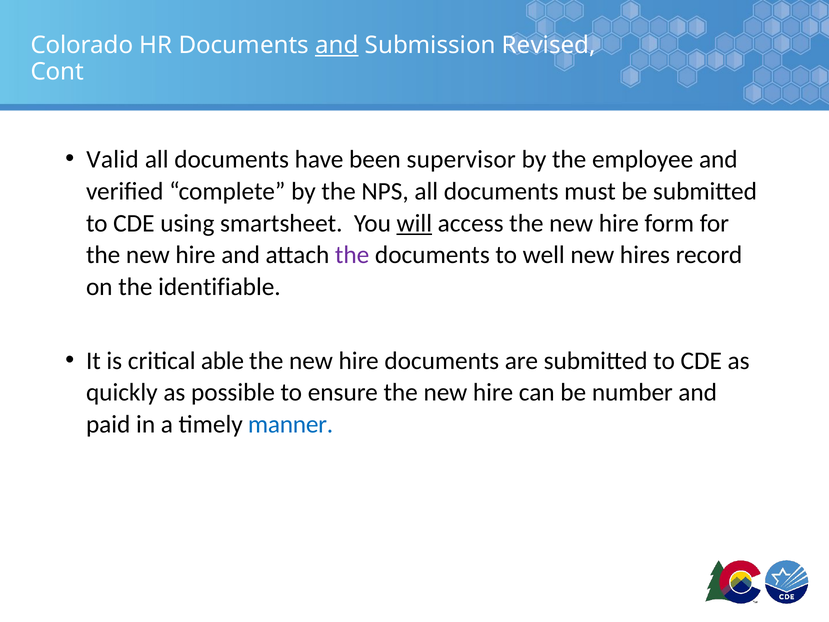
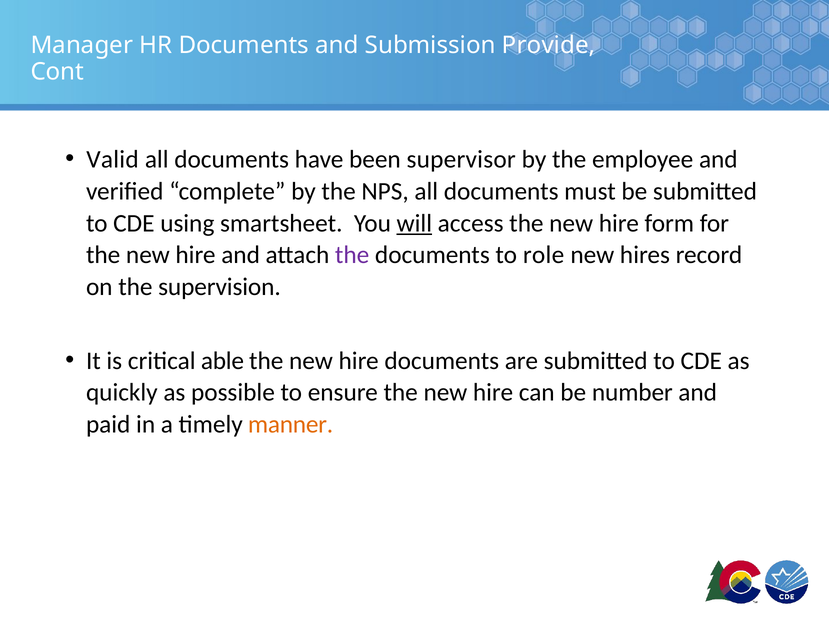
Colorado: Colorado -> Manager (82, 45)
and underline: present -> none (337, 45)
Revised: Revised -> Provide (549, 45)
well: well -> role (544, 255)
identifiable: identifiable -> supervision (219, 287)
manner colour: blue -> orange (291, 424)
